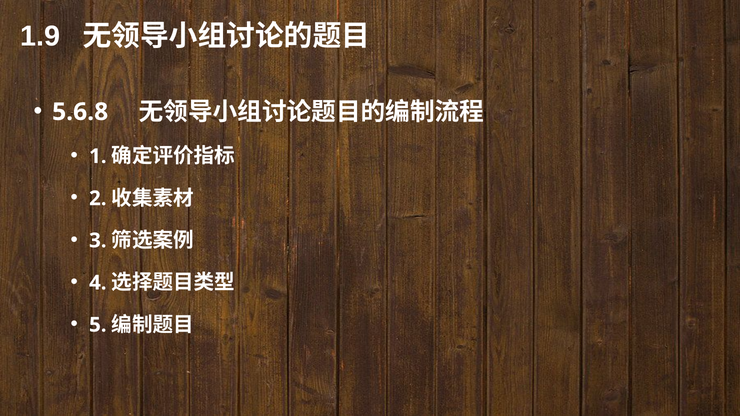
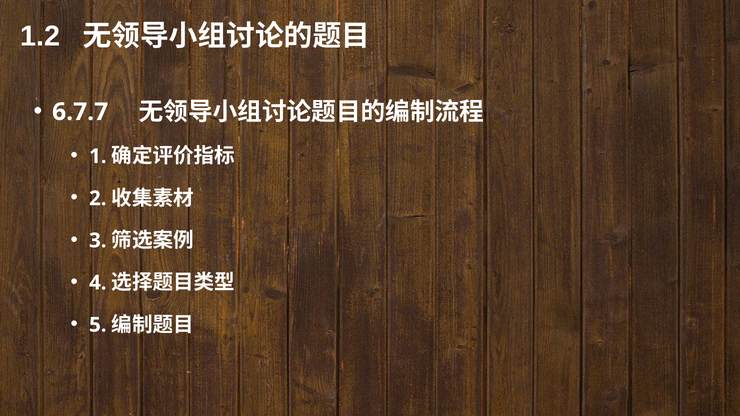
1.9: 1.9 -> 1.2 (40, 37)
5.6.8: 5.6.8 -> 6.7.7 (80, 112)
